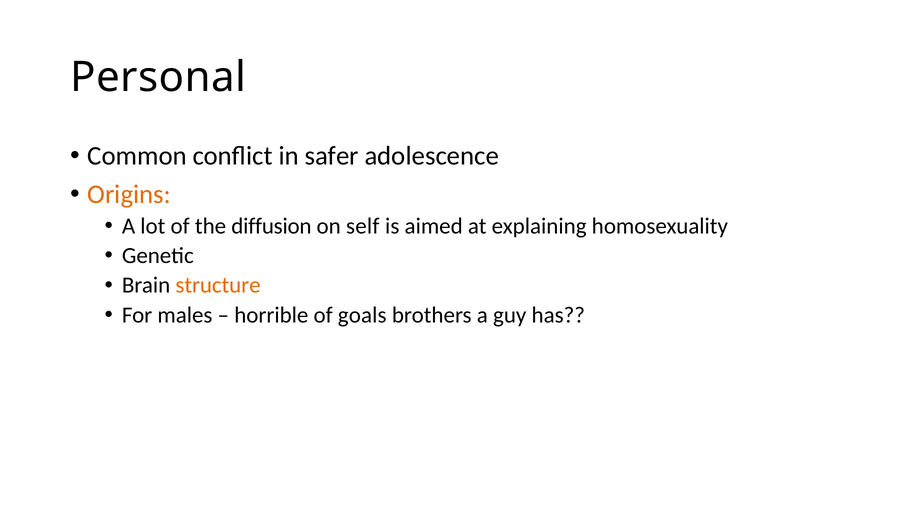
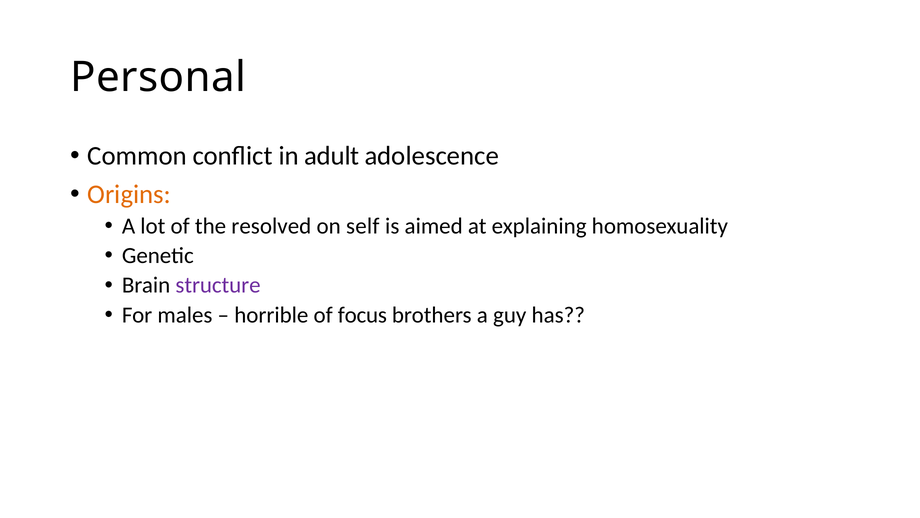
safer: safer -> adult (332, 156)
diffusion: diffusion -> resolved (271, 226)
structure colour: orange -> purple (218, 285)
goals: goals -> focus (362, 315)
